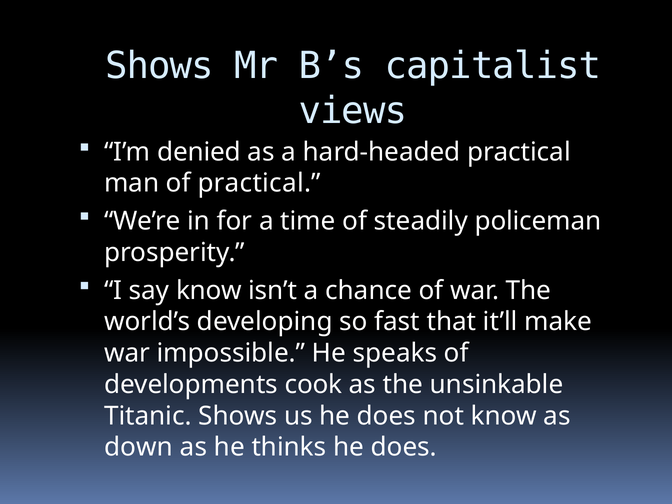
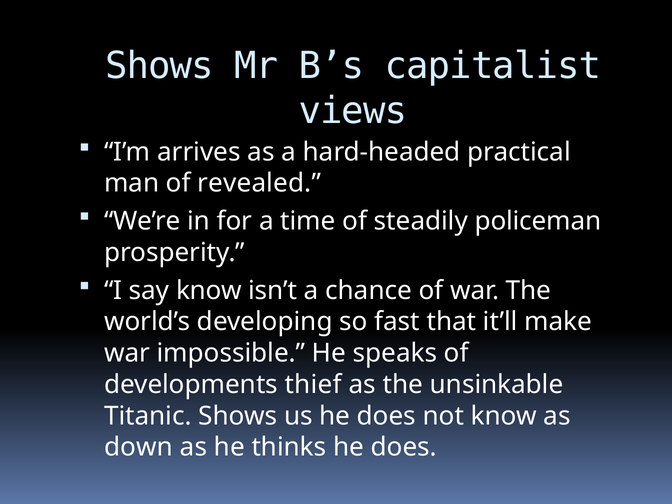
denied: denied -> arrives (199, 152)
of practical: practical -> revealed (259, 183)
cook: cook -> thief (313, 385)
